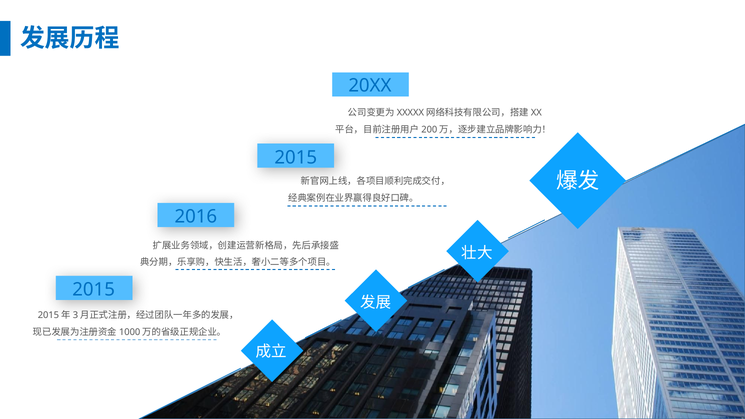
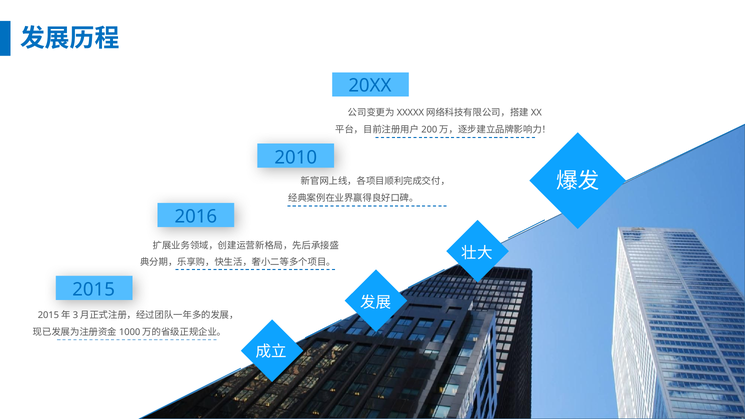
2015: 2015 -> 2010 (296, 158)
